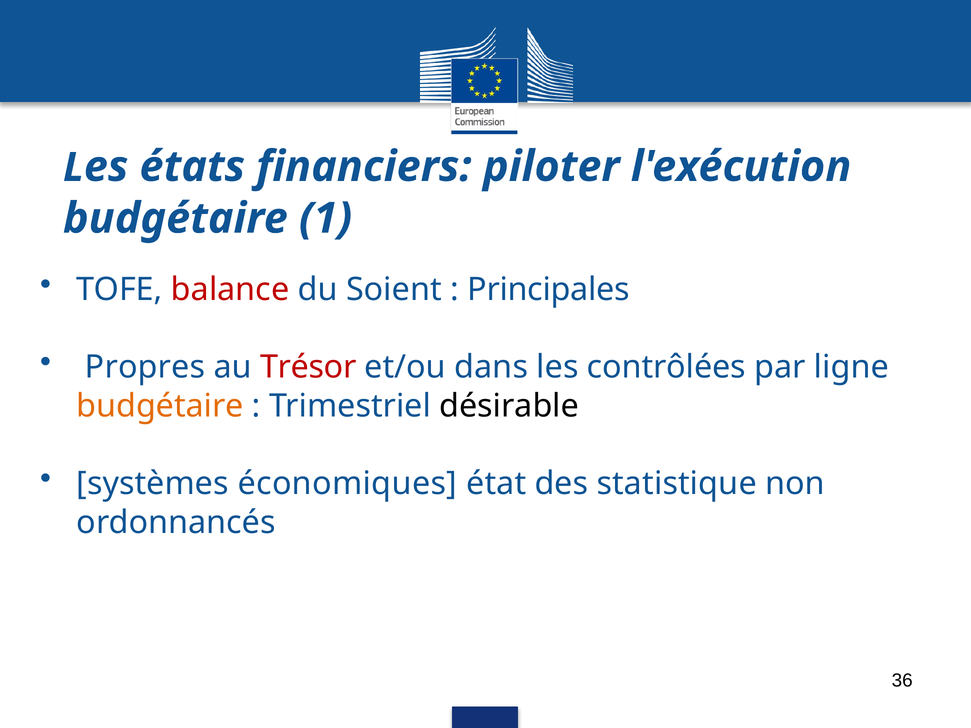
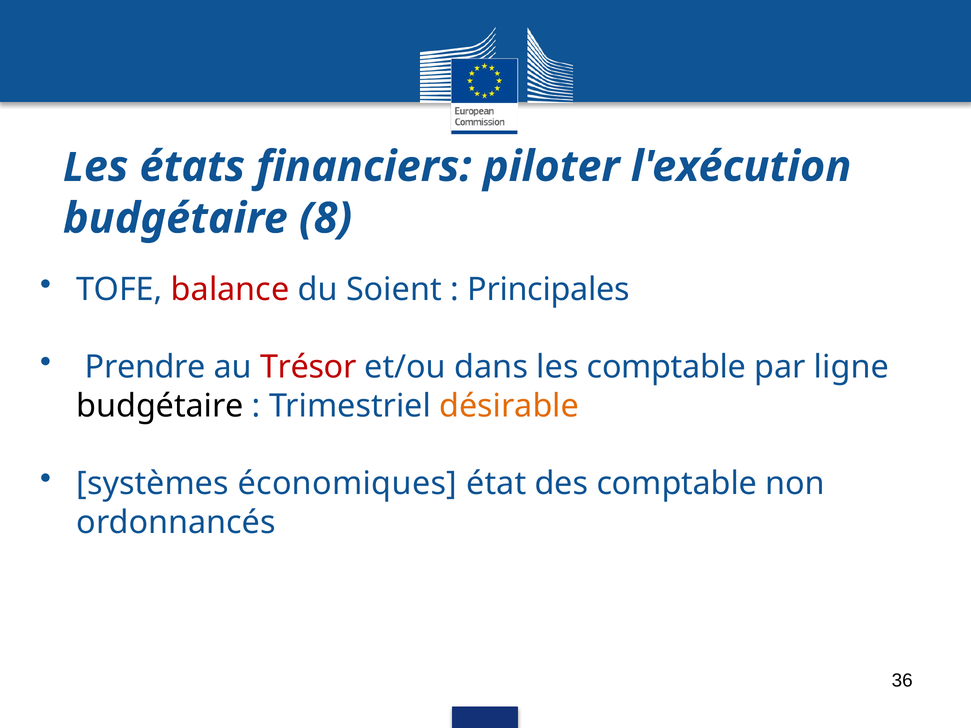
1: 1 -> 8 (326, 219)
Propres: Propres -> Prendre (145, 367)
les contrôlées: contrôlées -> comptable (667, 367)
budgétaire colour: orange -> black (160, 406)
désirable colour: black -> orange (509, 406)
des statistique: statistique -> comptable (677, 484)
